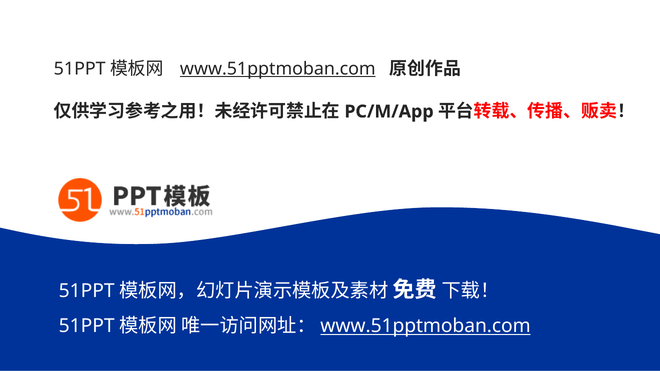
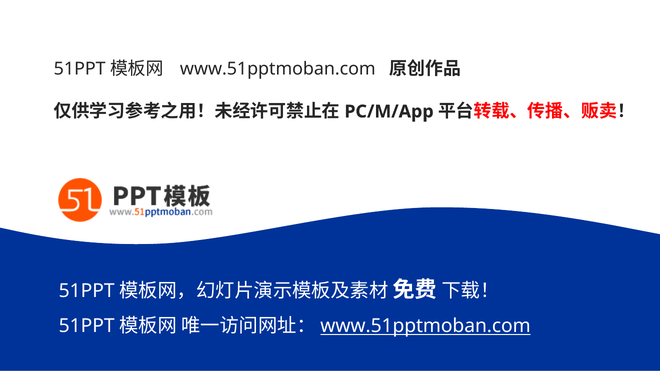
www.51pptmoban.com underline: present -> none (278, 69)
